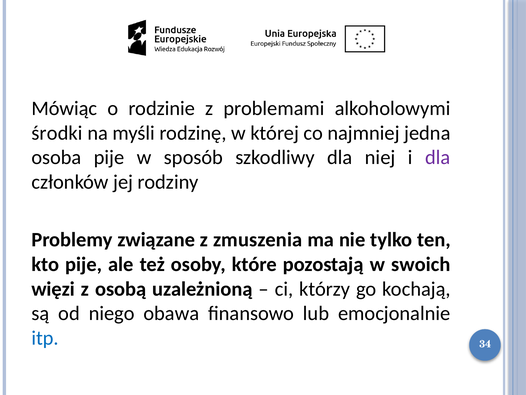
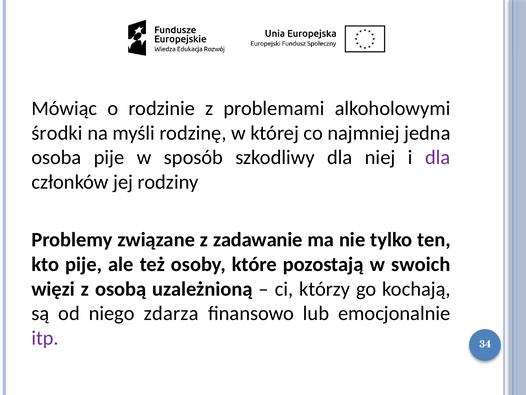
zmuszenia: zmuszenia -> zadawanie (258, 240)
obawa: obawa -> zdarza (171, 313)
itp colour: blue -> purple (45, 338)
